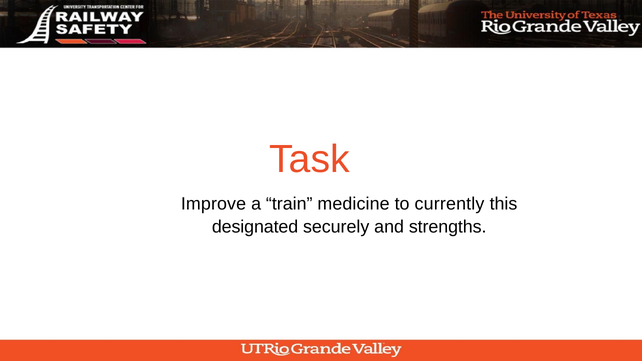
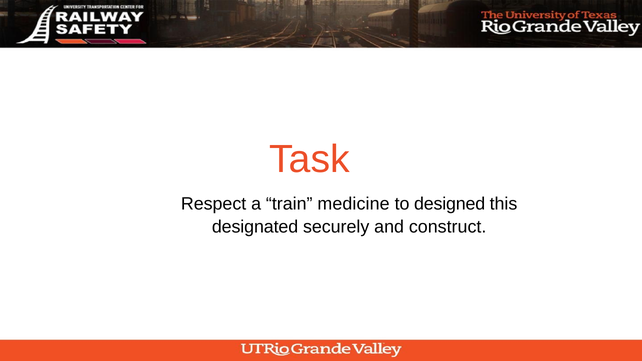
Improve: Improve -> Respect (214, 204)
currently: currently -> designed (450, 204)
strengths: strengths -> construct (448, 227)
